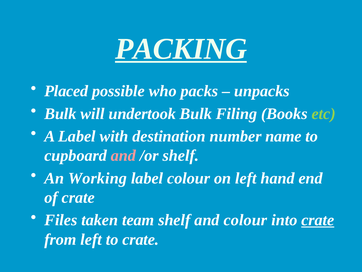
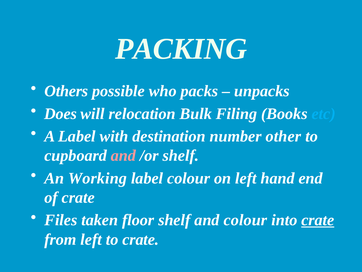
PACKING underline: present -> none (181, 49)
Placed: Placed -> Others (66, 91)
Bulk: Bulk -> Does (60, 113)
undertook: undertook -> relocation (142, 113)
etc colour: light green -> light blue (324, 113)
name: name -> other (283, 136)
team: team -> floor (138, 220)
